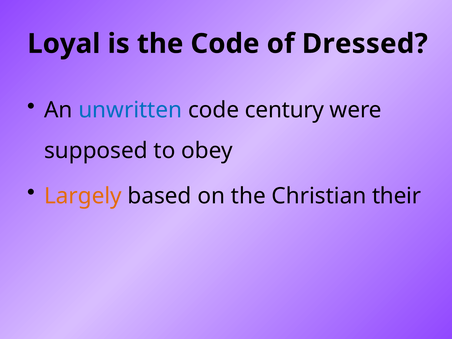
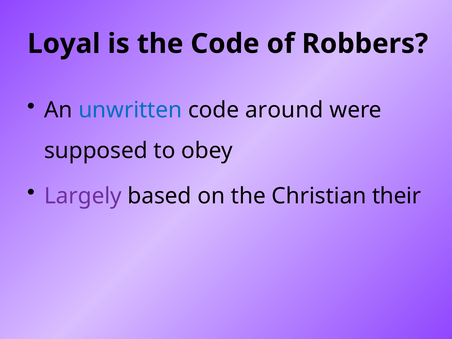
Dressed: Dressed -> Robbers (365, 44)
century: century -> around (284, 110)
Largely colour: orange -> purple (83, 196)
